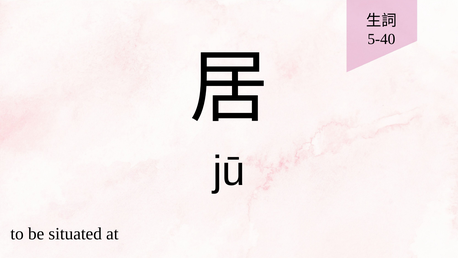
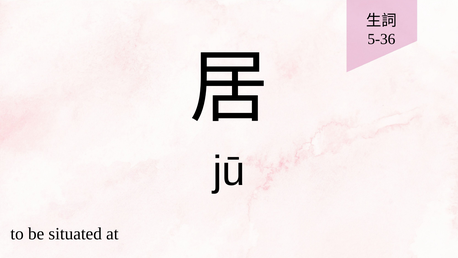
5-40: 5-40 -> 5-36 (381, 39)
